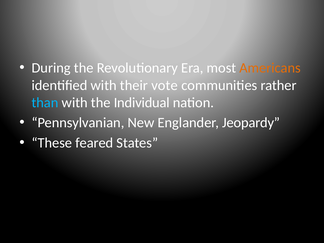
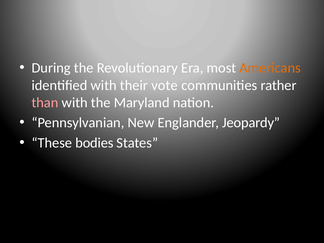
than colour: light blue -> pink (45, 103)
Individual: Individual -> Maryland (142, 103)
feared: feared -> bodies (94, 143)
